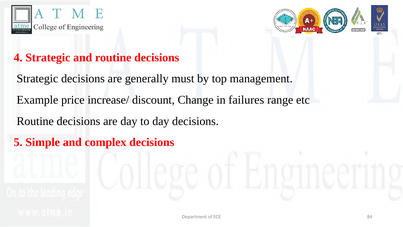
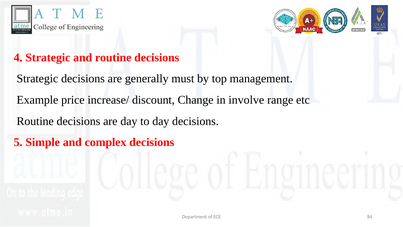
failures: failures -> involve (246, 100)
